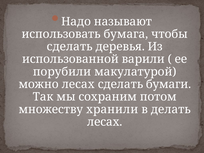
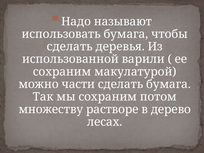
порубили: порубили -> сохраним (62, 72)
можно лесах: лесах -> части (78, 84)
сделать бумаги: бумаги -> бумага (168, 84)
хранили: хранили -> растворе (112, 109)
делать: делать -> дерево (171, 109)
